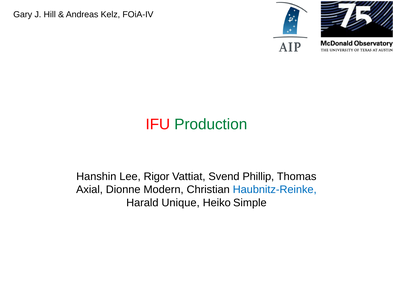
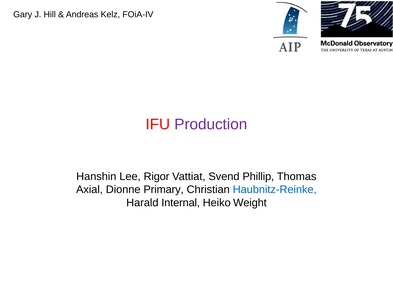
Production colour: green -> purple (211, 124)
Modern: Modern -> Primary (164, 189)
Unique: Unique -> Internal (181, 203)
Simple: Simple -> Weight (250, 203)
